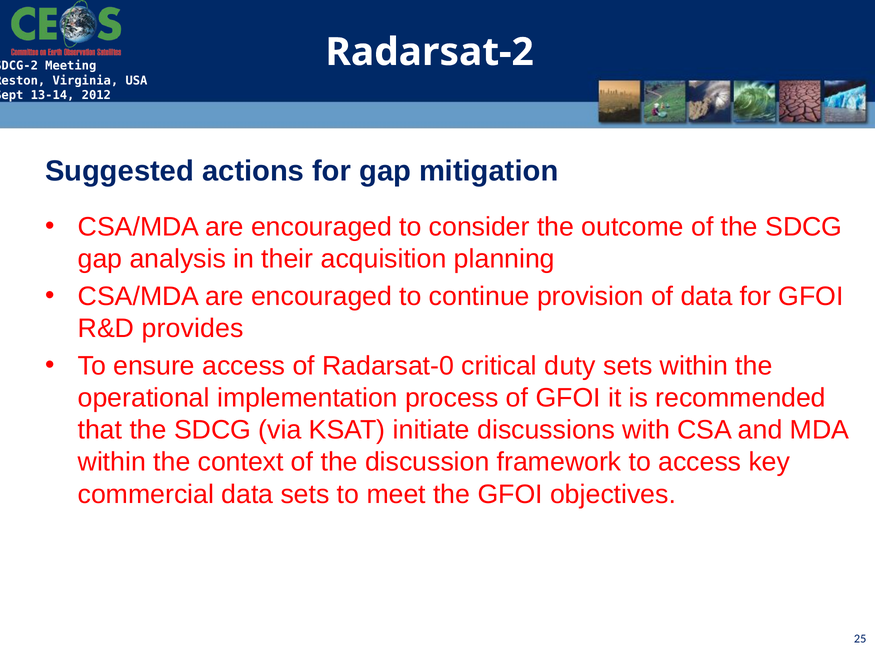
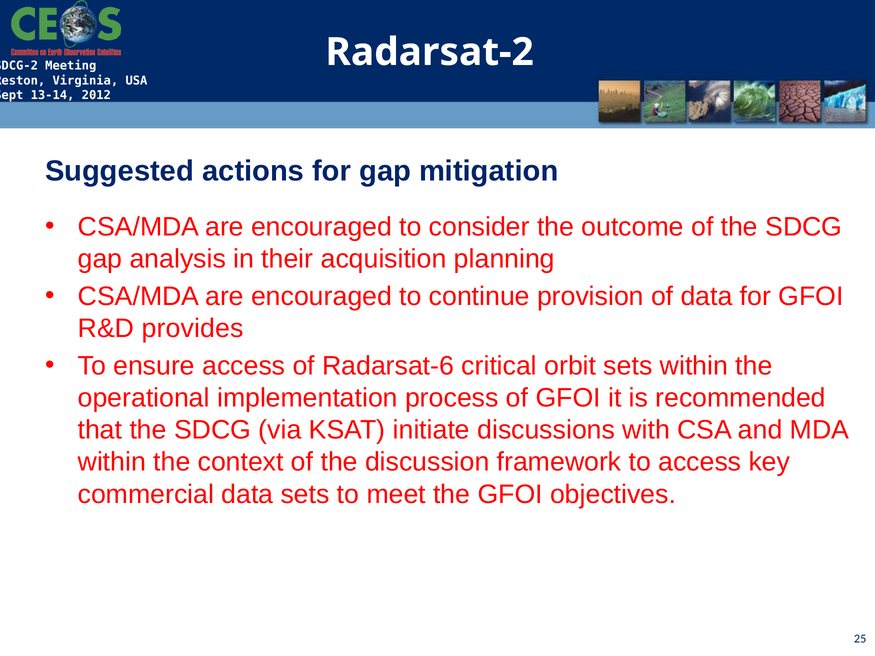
Radarsat-0: Radarsat-0 -> Radarsat-6 (388, 366)
duty: duty -> orbit (570, 366)
